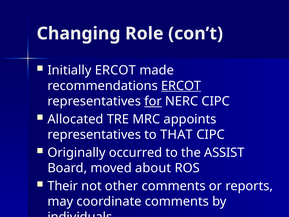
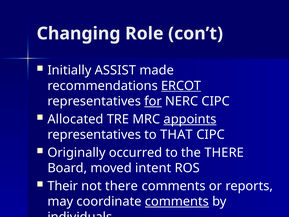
Initially ERCOT: ERCOT -> ASSIST (115, 70)
appoints underline: none -> present (190, 119)
the ASSIST: ASSIST -> THERE (224, 152)
about: about -> intent (153, 168)
not other: other -> there (122, 186)
comments underline: none -> present (177, 201)
